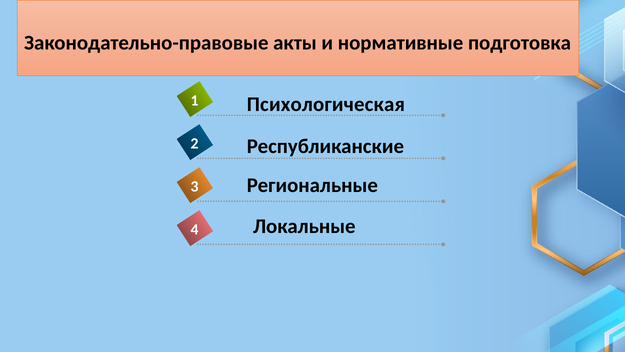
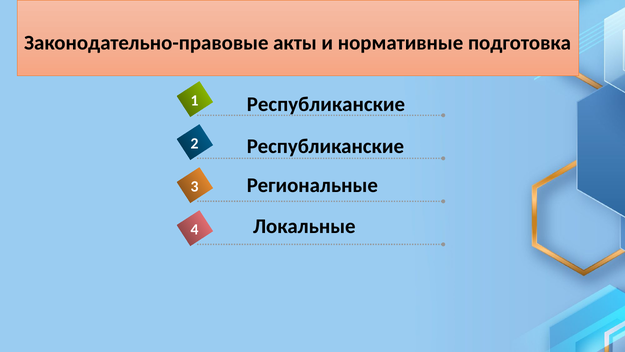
Психологическая: Психологическая -> Республиканские (326, 104)
